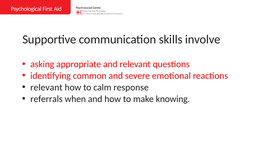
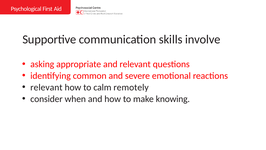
response: response -> remotely (131, 87)
referrals: referrals -> consider (46, 99)
